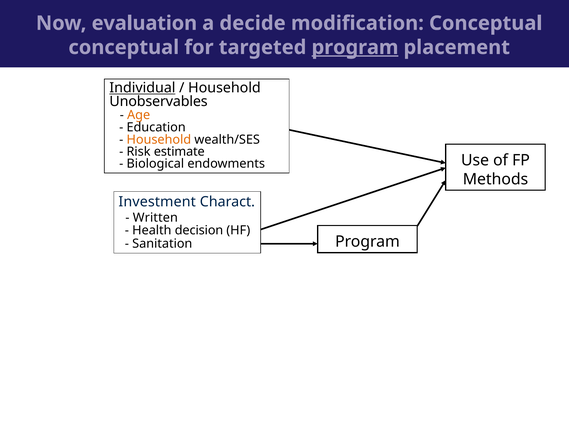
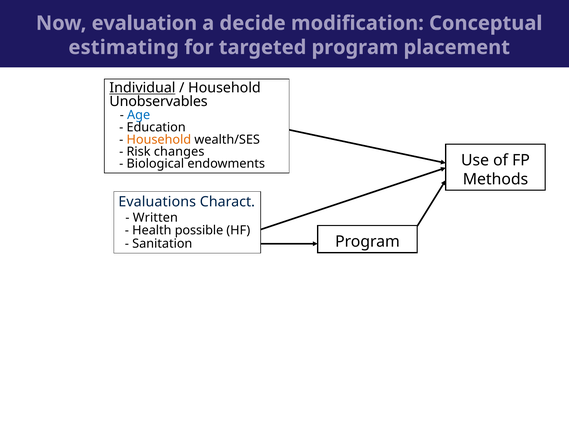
conceptual: conceptual -> estimating (124, 47)
program underline: present -> none (355, 47)
Age colour: orange -> blue (139, 115)
estimate: estimate -> changes (179, 152)
Investment: Investment -> Evaluations (157, 202)
decision: decision -> possible (199, 230)
